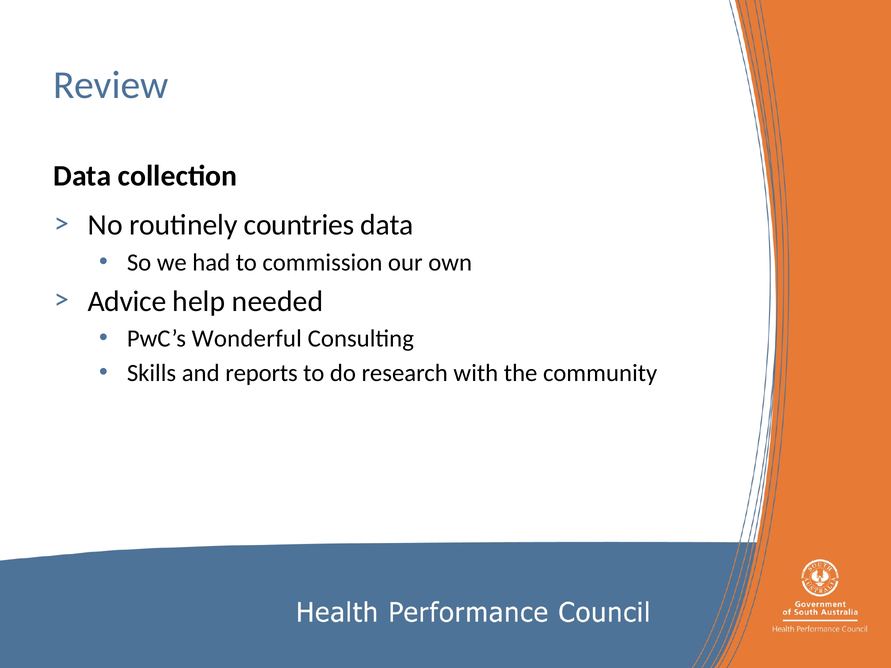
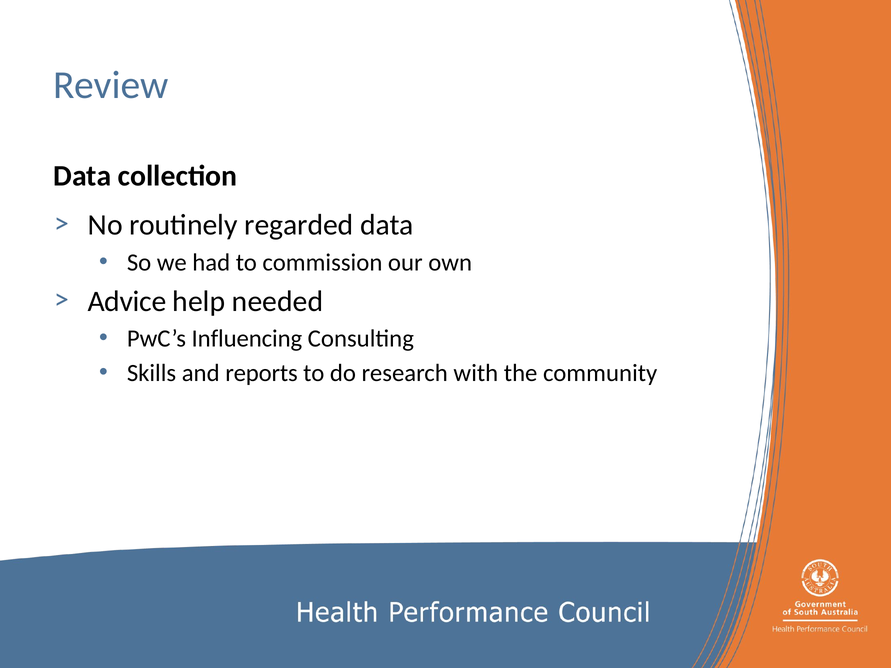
countries: countries -> regarded (299, 225)
Wonderful: Wonderful -> Influencing (247, 339)
